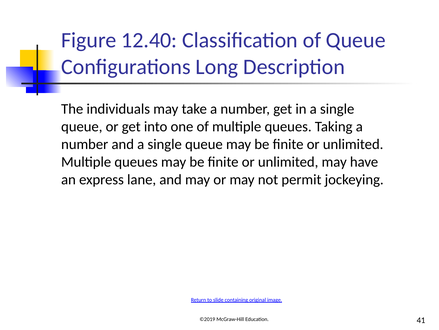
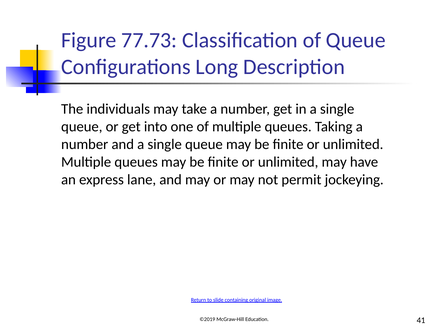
12.40: 12.40 -> 77.73 (149, 40)
